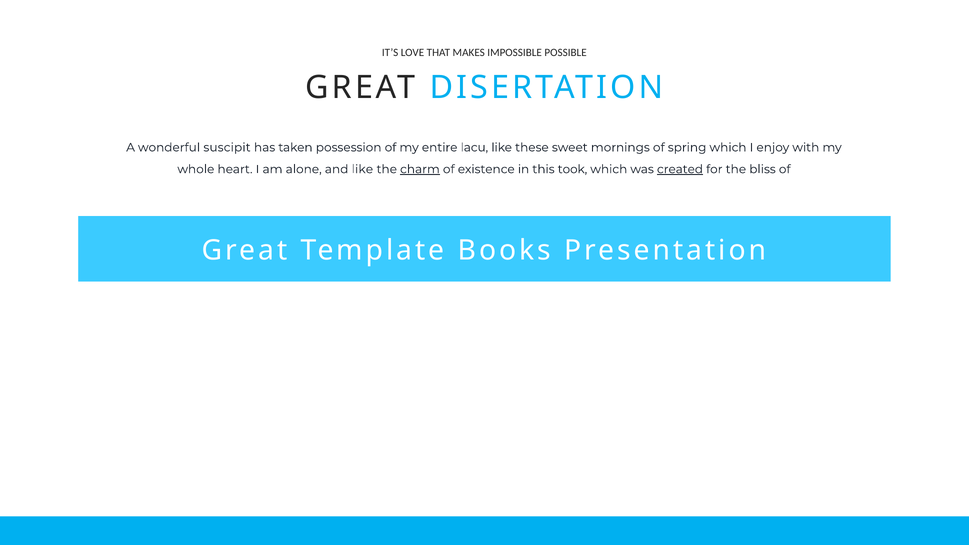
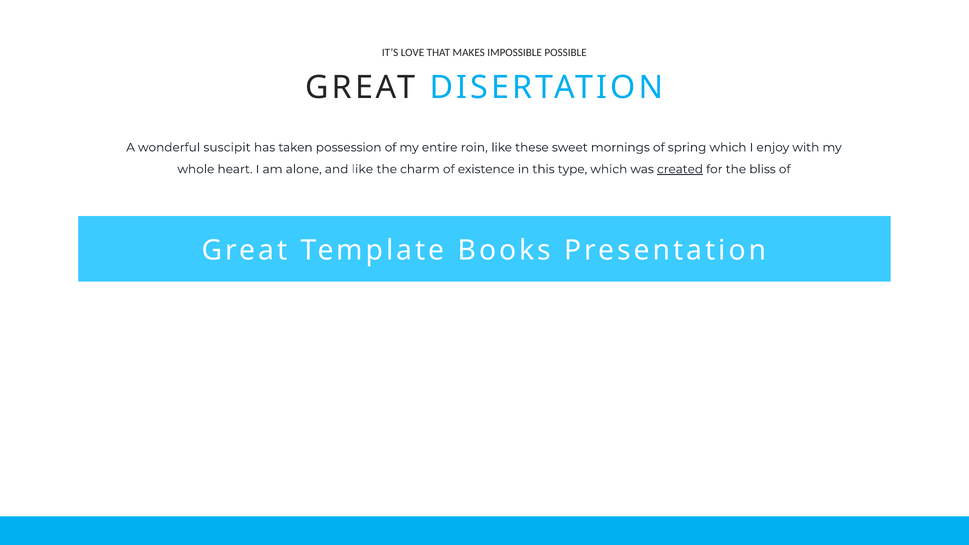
lacu: lacu -> roin (474, 147)
charm underline: present -> none (420, 169)
took: took -> type (572, 169)
